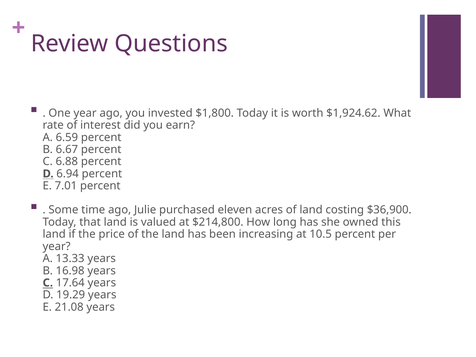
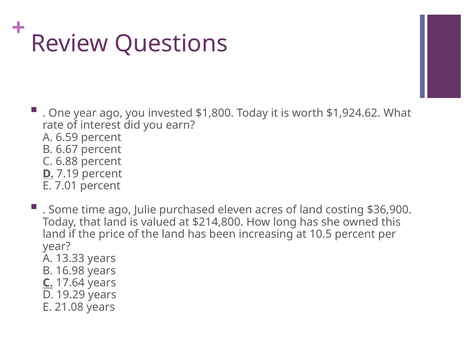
6.94: 6.94 -> 7.19 (68, 174)
